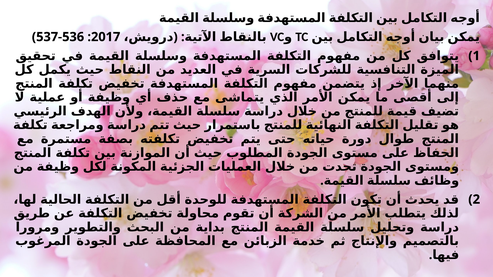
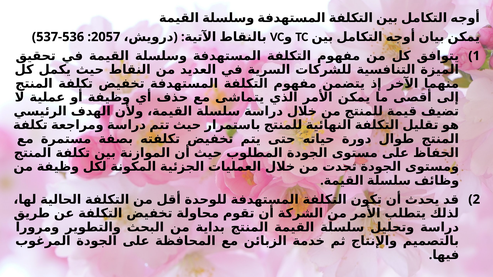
2017: 2017 -> 2057 (106, 37)
